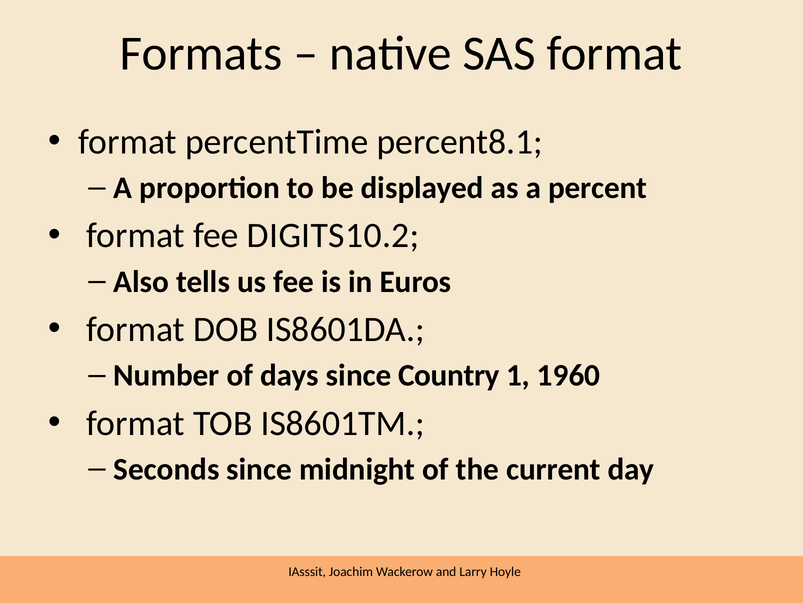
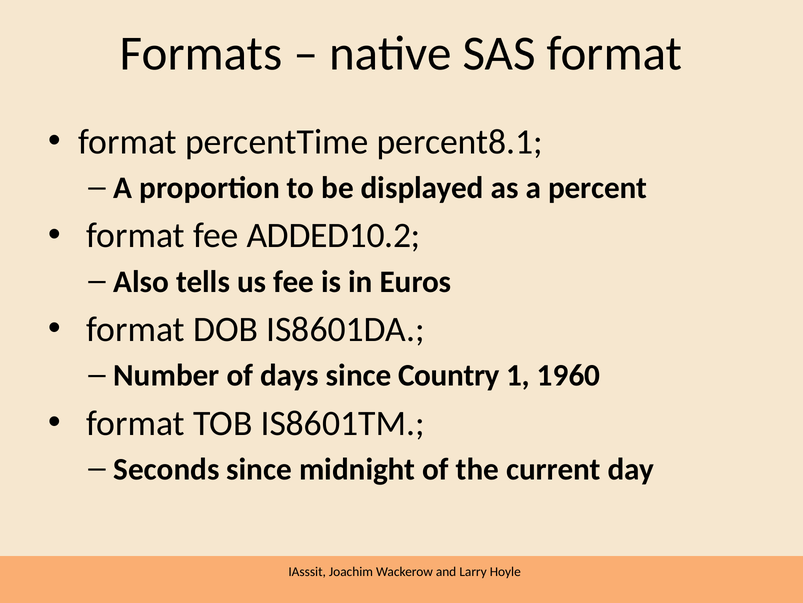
DIGITS10.2: DIGITS10.2 -> ADDED10.2 (333, 235)
